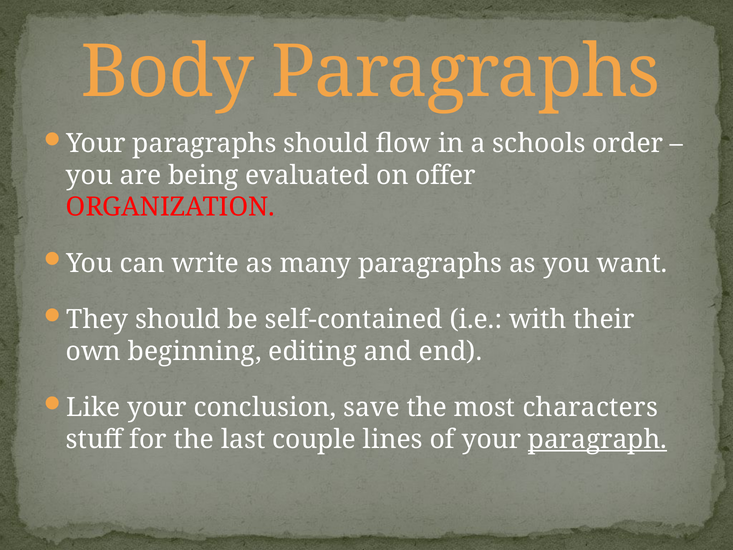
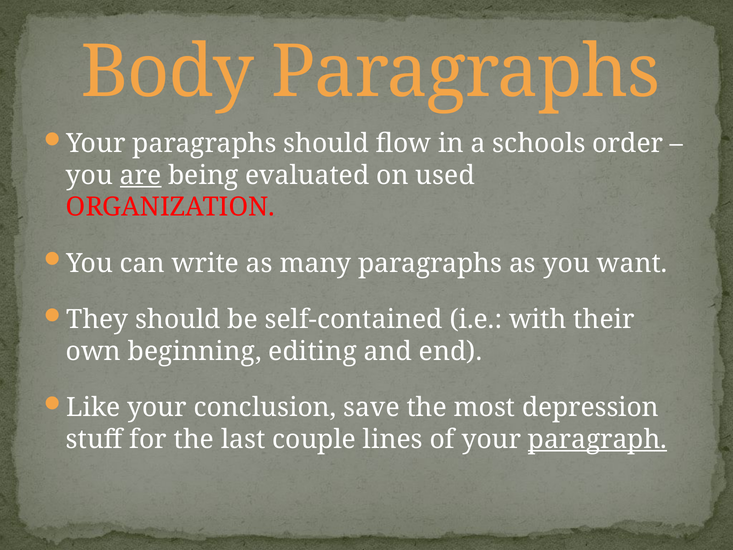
are underline: none -> present (141, 175)
offer: offer -> used (445, 175)
characters: characters -> depression (591, 407)
